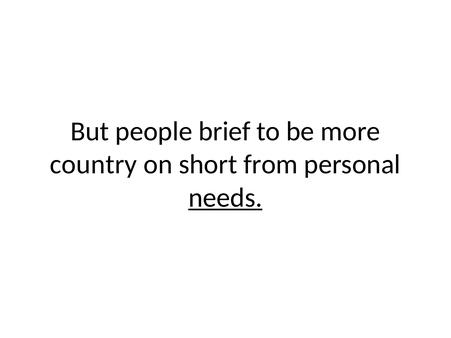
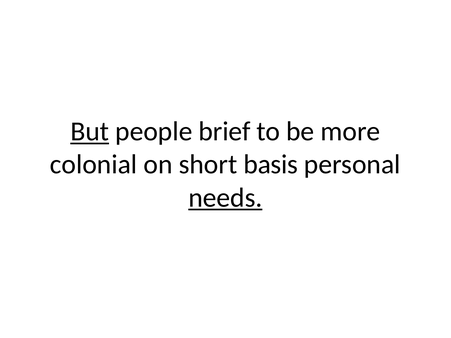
But underline: none -> present (90, 132)
country: country -> colonial (94, 165)
from: from -> basis (271, 165)
